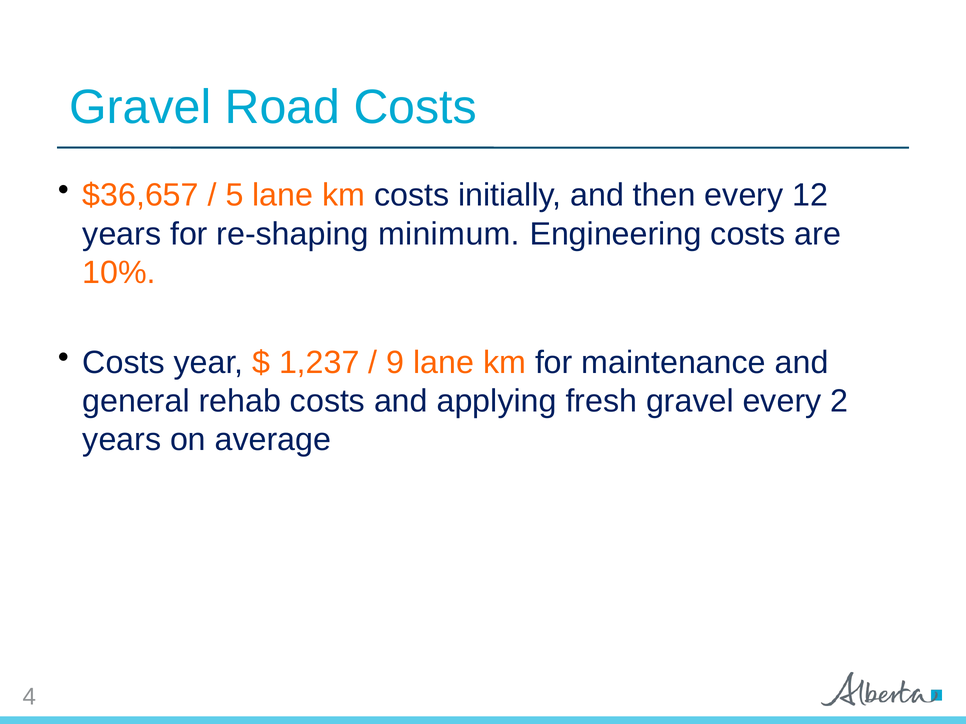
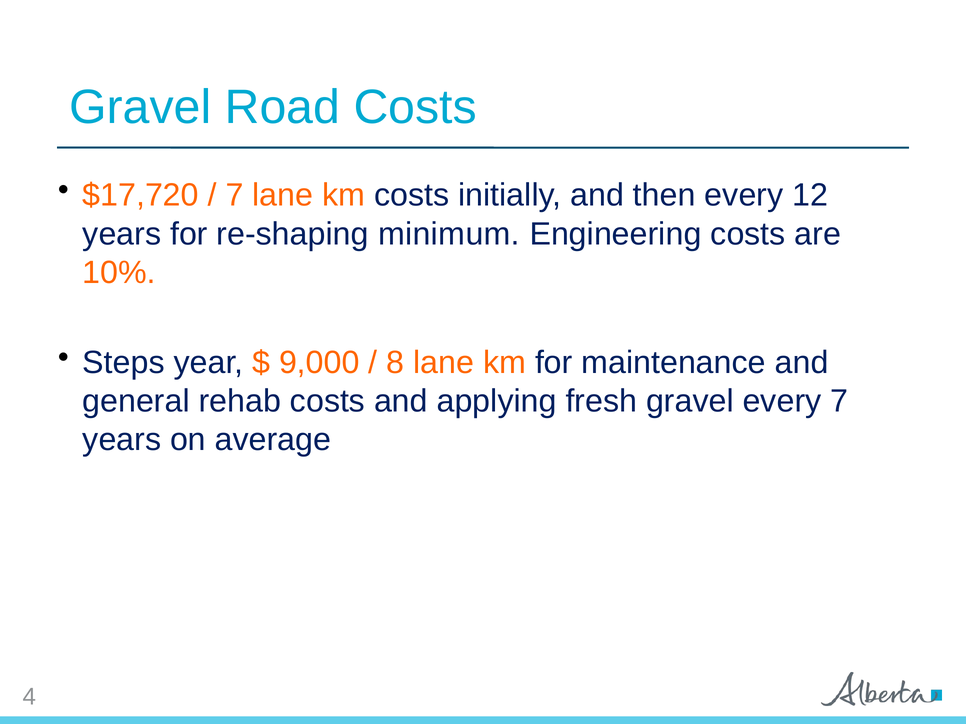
$36,657: $36,657 -> $17,720 (141, 195)
5: 5 -> 7 (234, 195)
Costs: Costs -> Steps (124, 363)
1,237: 1,237 -> 9,000 (319, 363)
9: 9 -> 8 (395, 363)
every 2: 2 -> 7 (839, 402)
